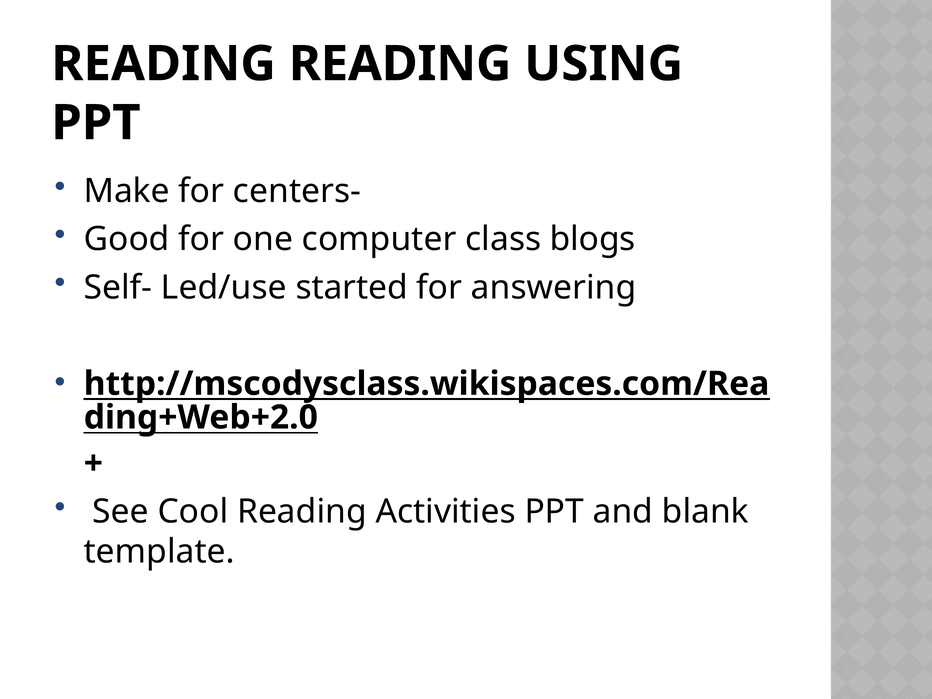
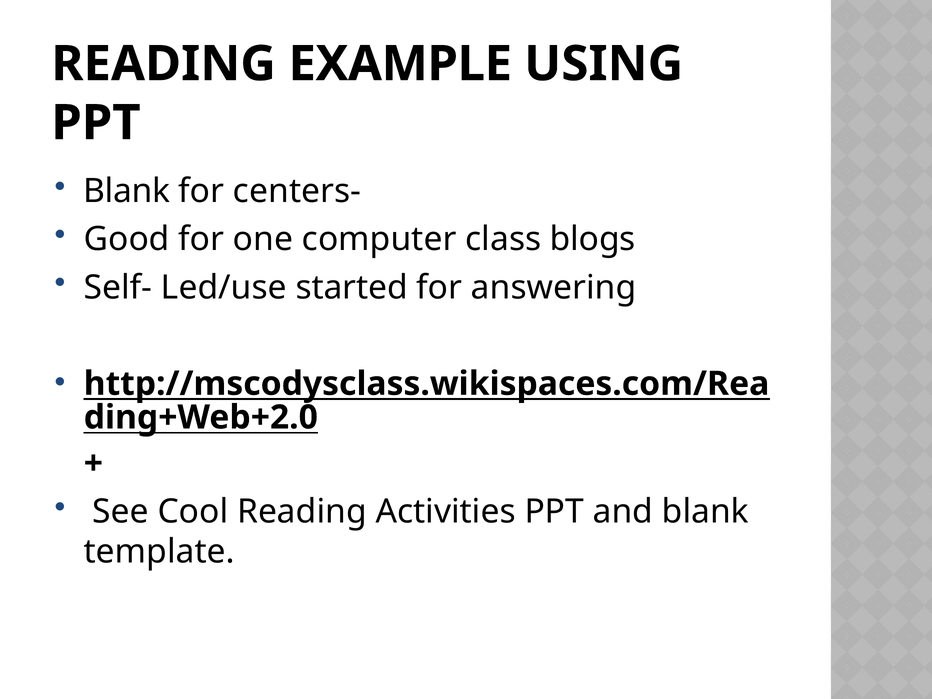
READING READING: READING -> EXAMPLE (400, 64)
Make: Make -> Blank (127, 191)
